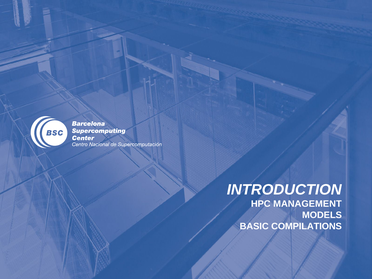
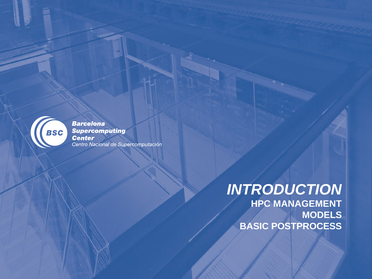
COMPILATIONS: COMPILATIONS -> POSTPROCESS (306, 226)
